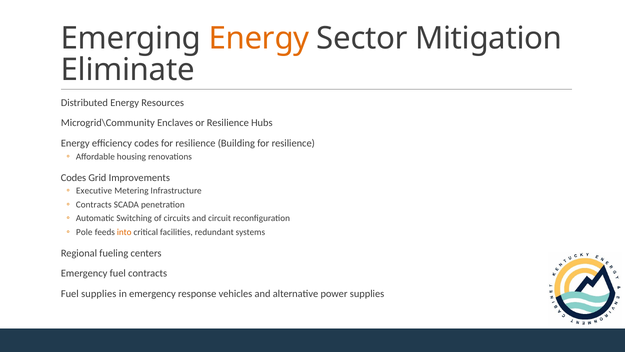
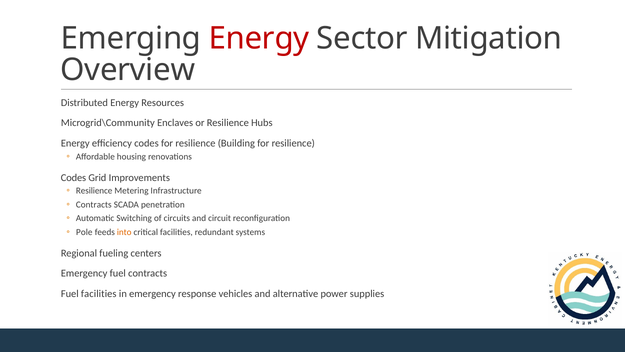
Energy colour: orange -> red (259, 38)
Eliminate: Eliminate -> Overview (128, 70)
Executive: Executive -> Resilience (94, 191)
Fuel supplies: supplies -> facilities (99, 293)
